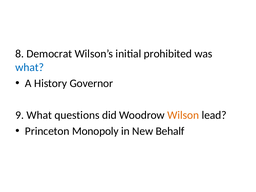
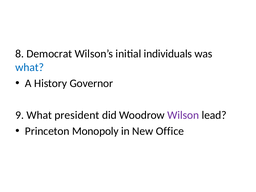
prohibited: prohibited -> individuals (168, 54)
questions: questions -> president (77, 115)
Wilson colour: orange -> purple (183, 115)
Behalf: Behalf -> Office (170, 131)
